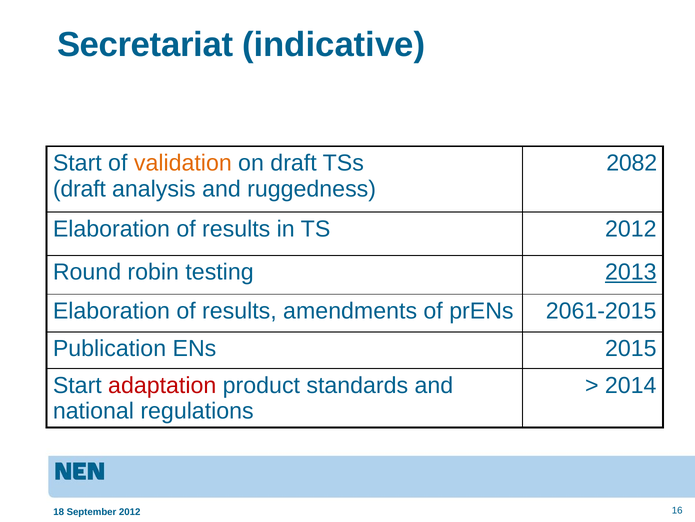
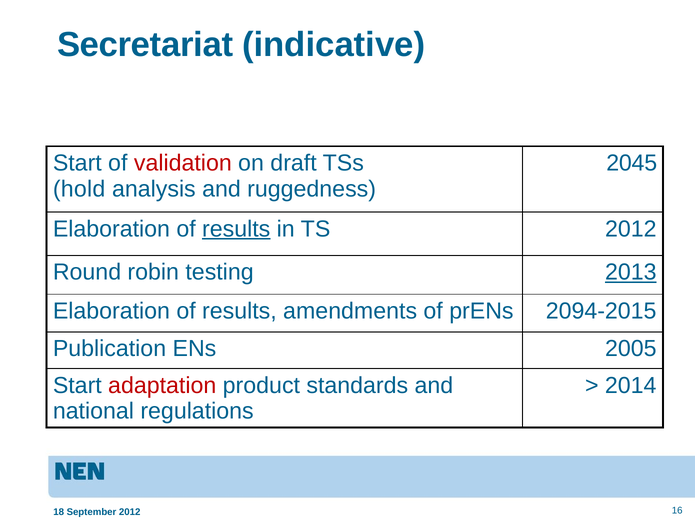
validation colour: orange -> red (183, 163)
2082: 2082 -> 2045 (632, 163)
draft: draft -> hold (79, 189)
results underline: none -> present (236, 229)
2061-2015: 2061-2015 -> 2094-2015 (601, 311)
2015: 2015 -> 2005 (631, 348)
